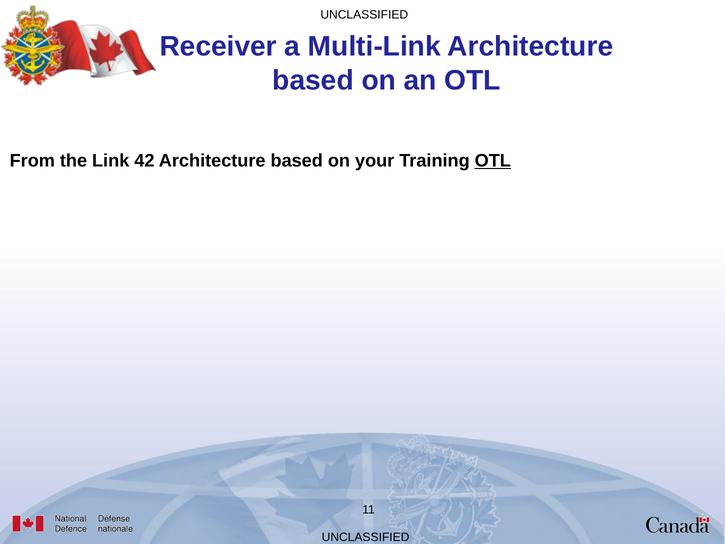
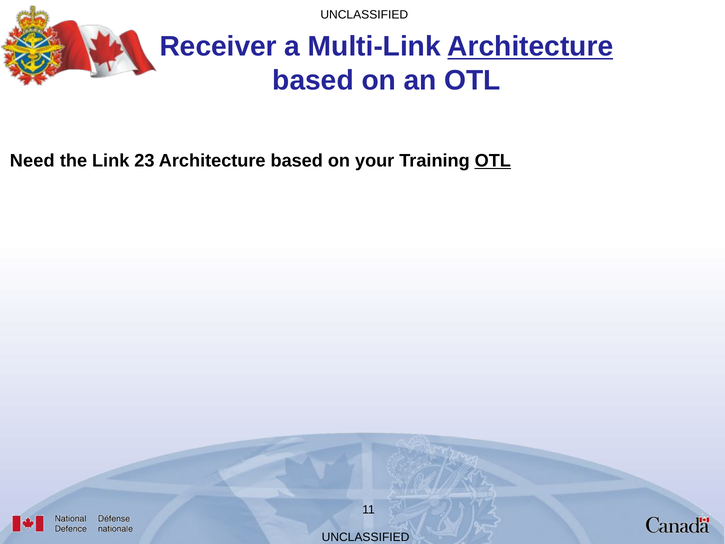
Architecture underline: none -> present (530, 47)
From: From -> Need (32, 161)
42: 42 -> 23 (144, 161)
